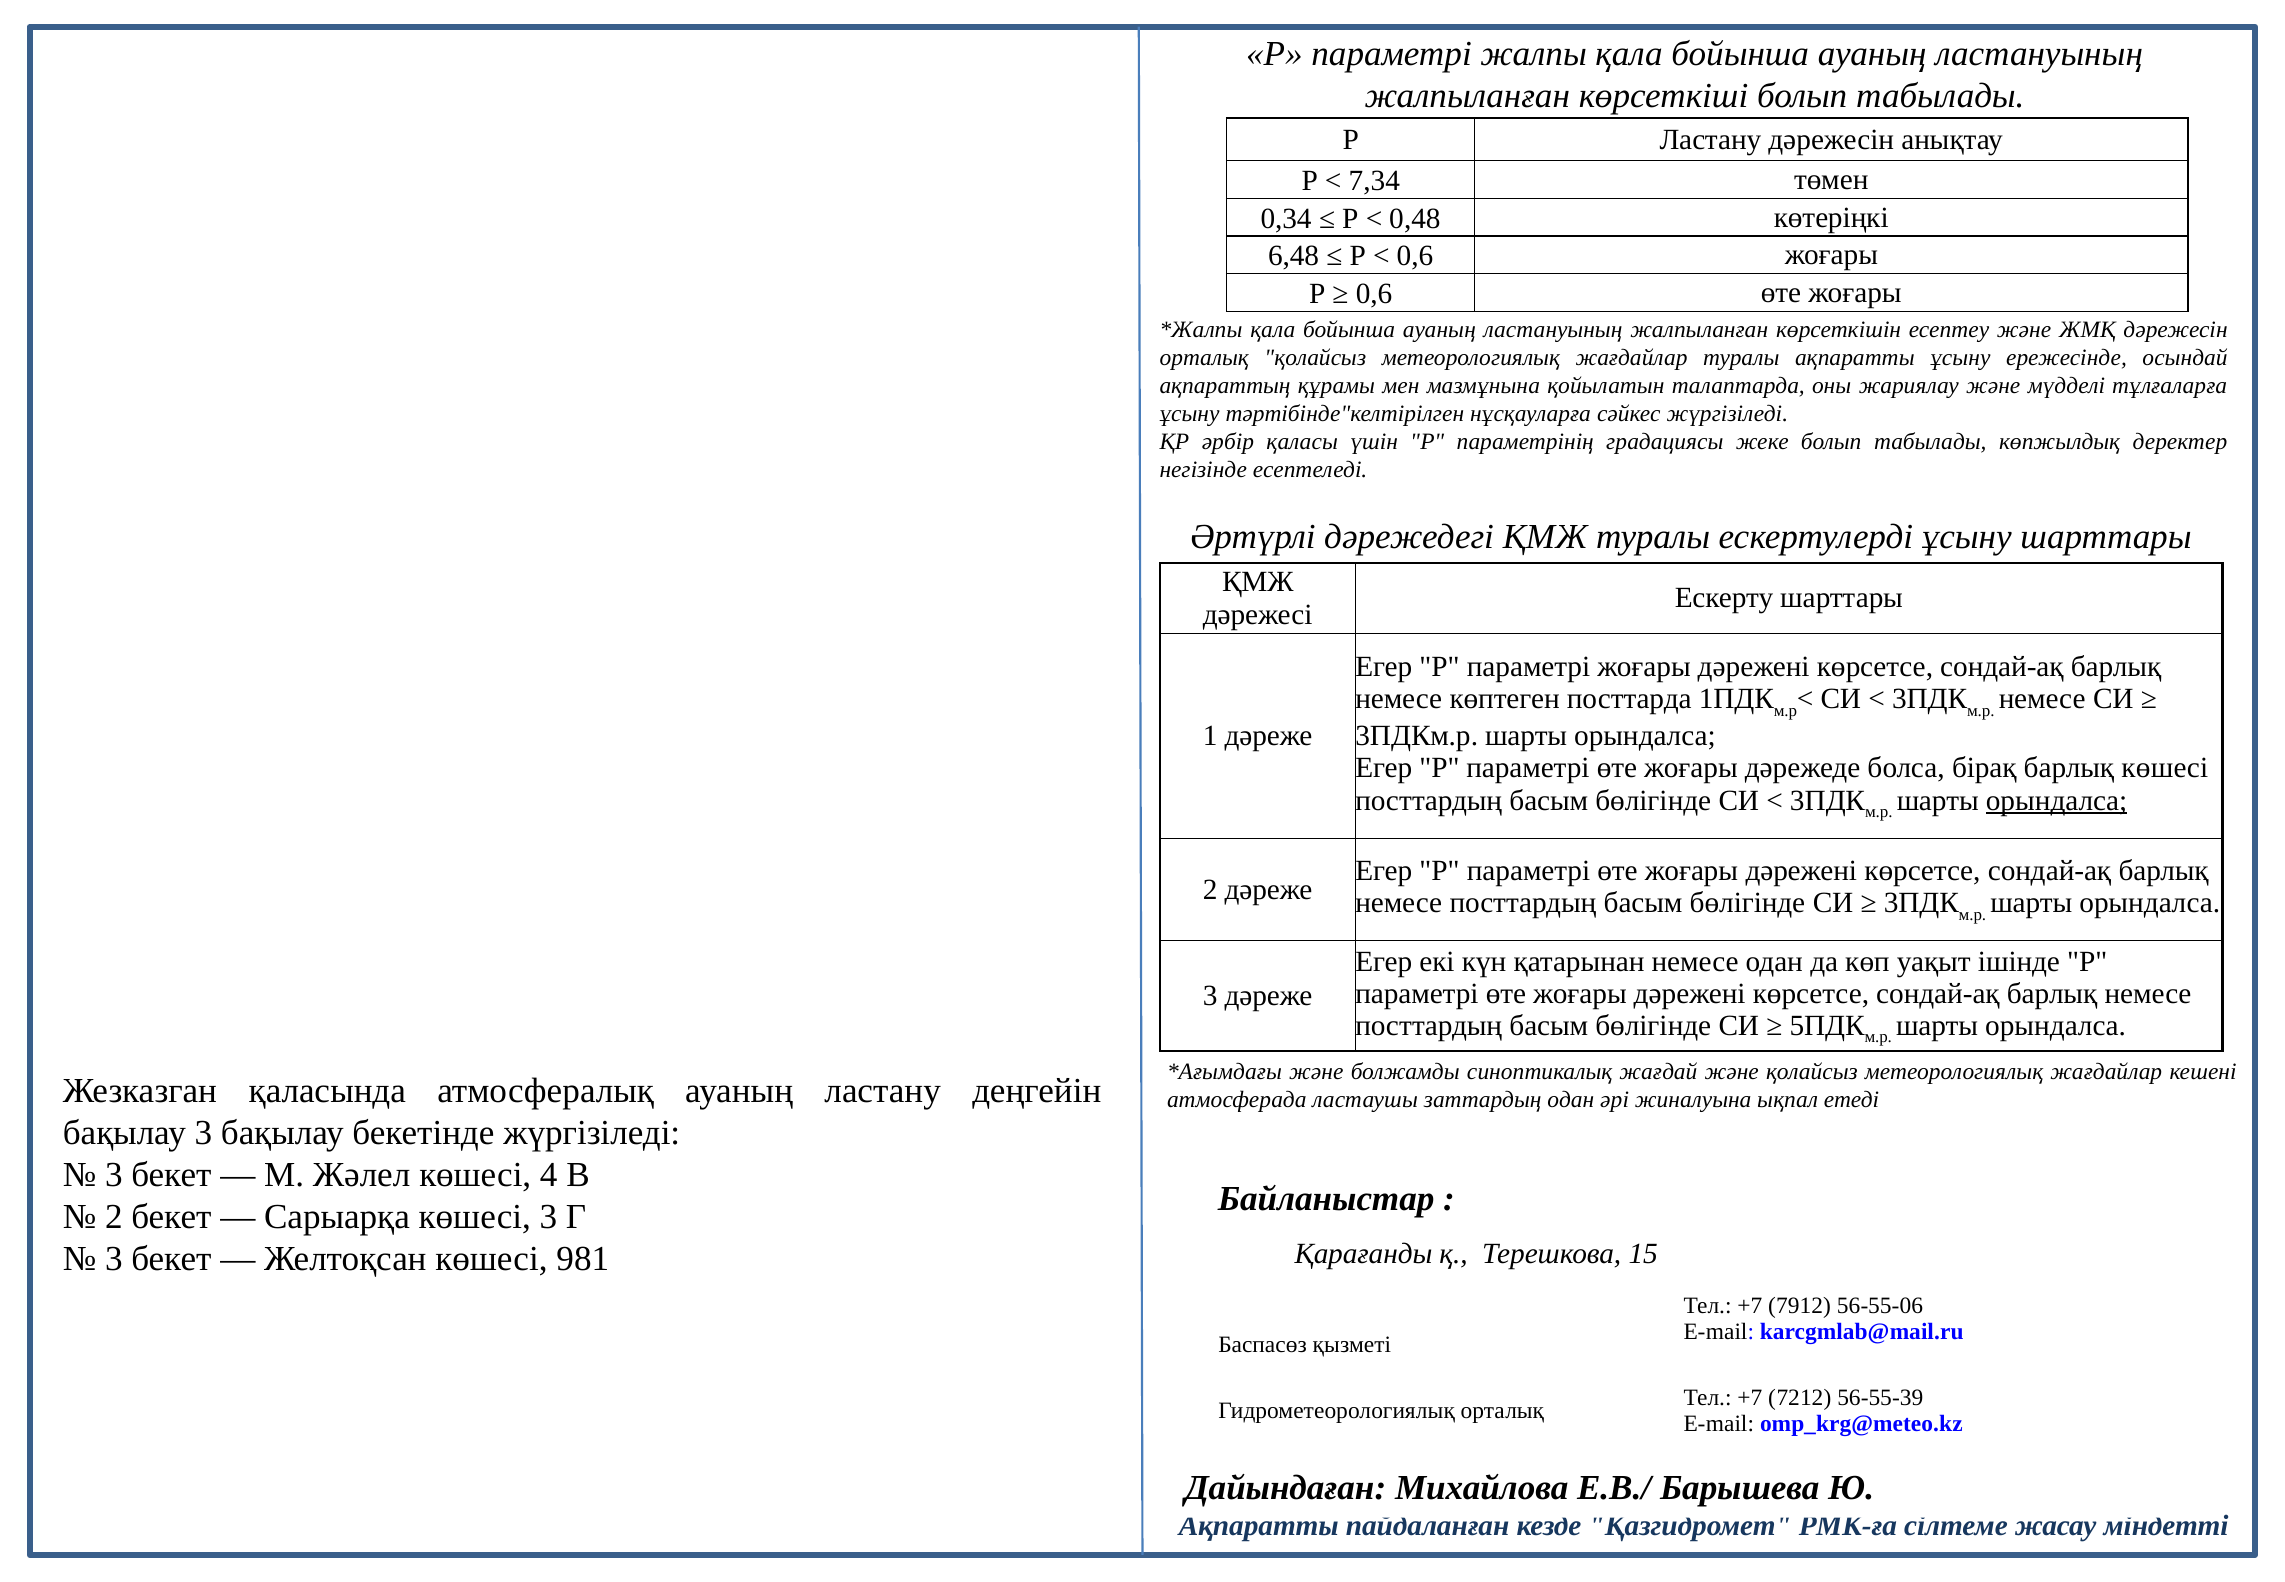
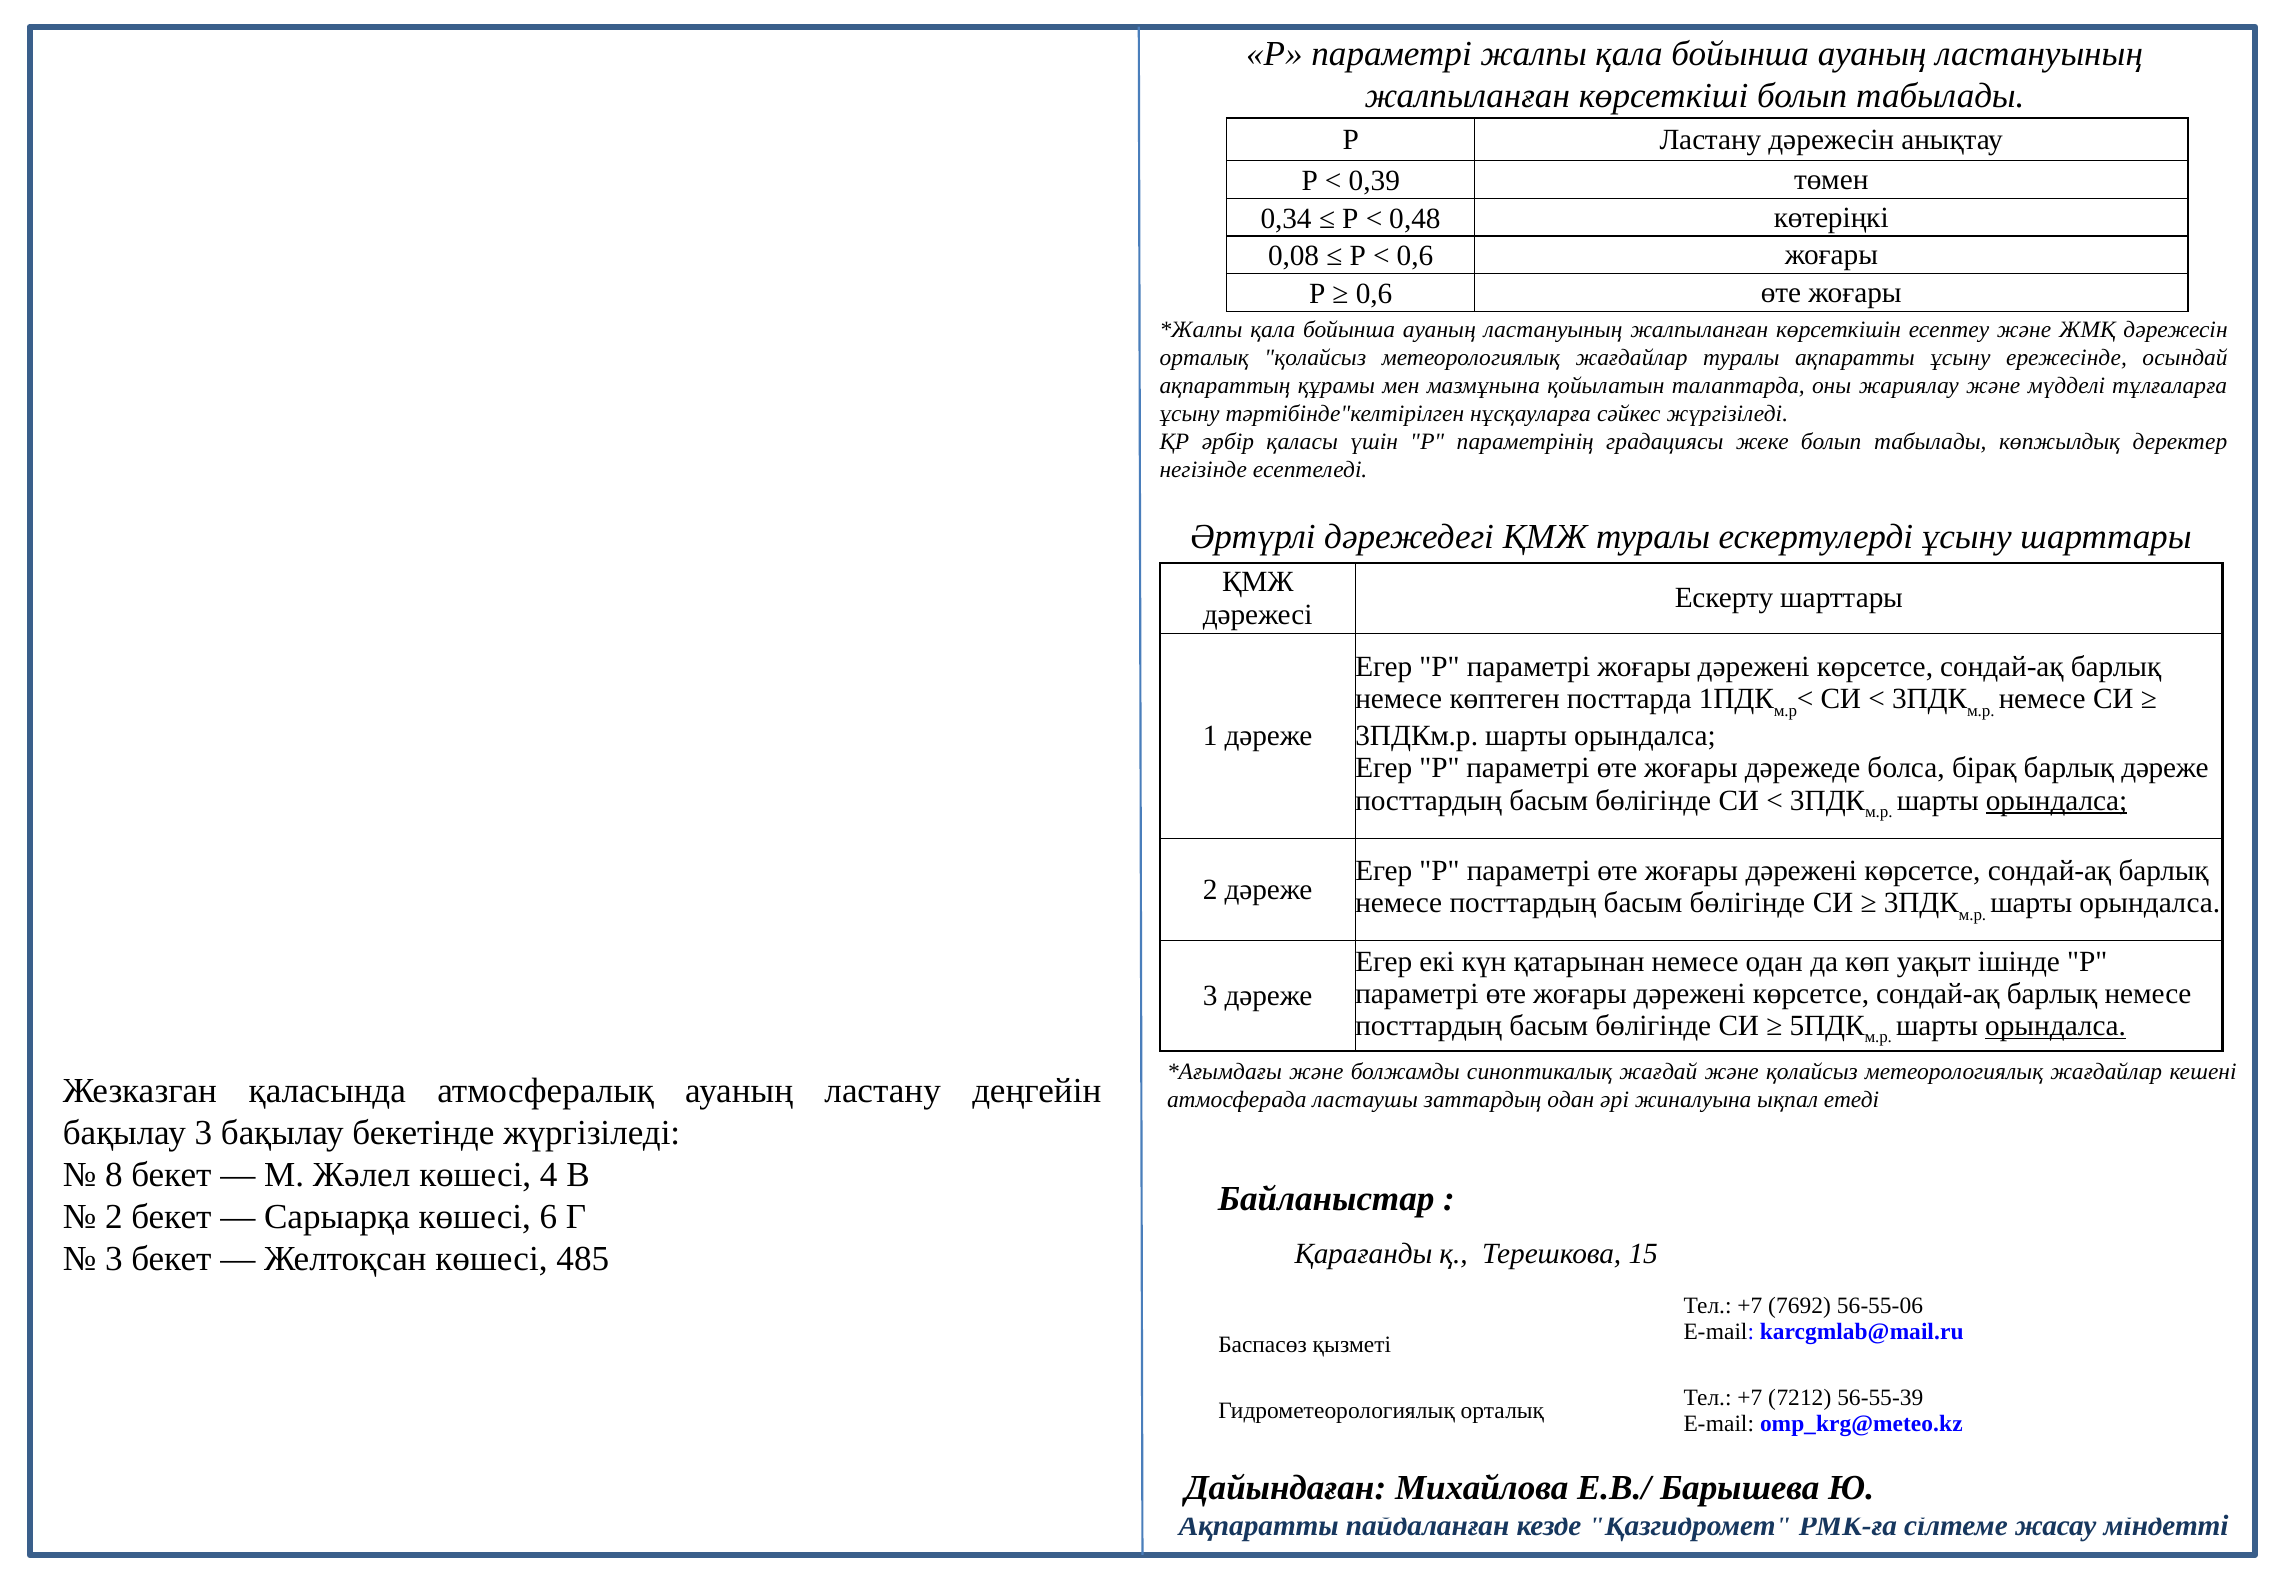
7,34: 7,34 -> 0,39 (1374, 181)
6,48: 6,48 -> 0,08 (1293, 256)
барлық көшесі: көшесі -> дәреже (2165, 768)
орындалса underline: none -> present (2055, 1026)
3: 3 -> 8 (114, 1175)
көшесі 3: 3 -> 6 (548, 1217)
981: 981 -> 485 (583, 1259)
7912: 7912 -> 7692 (1800, 1306)
